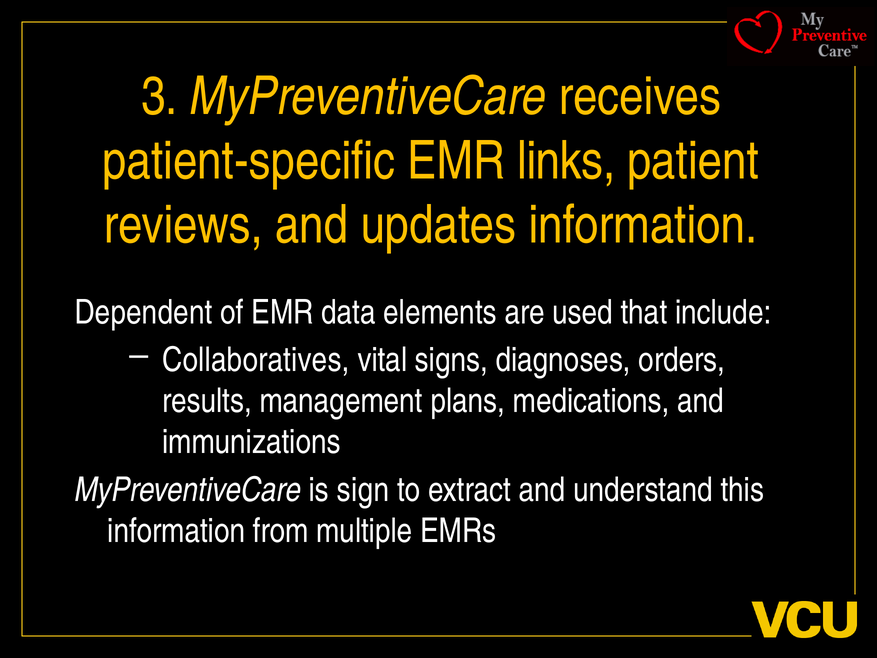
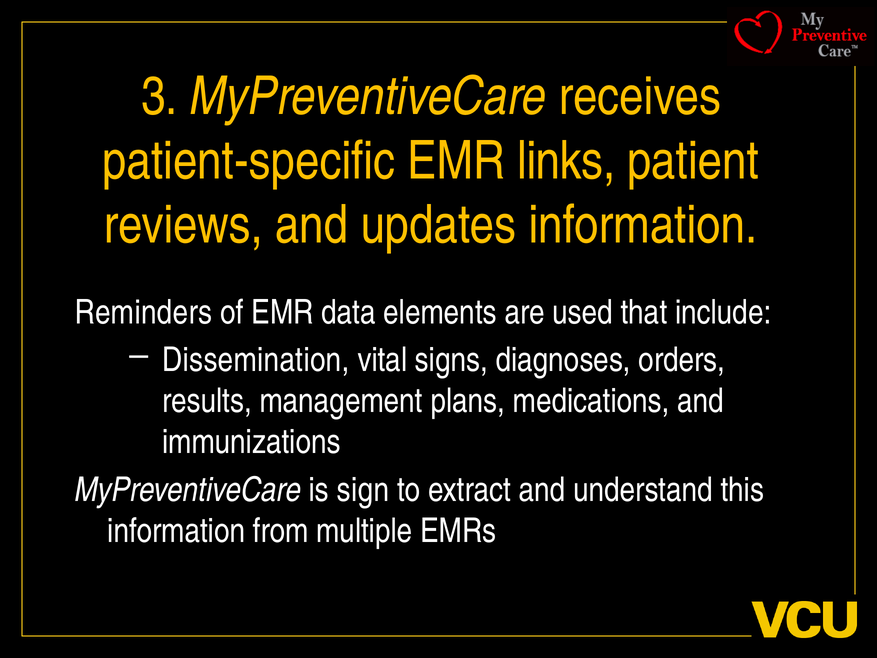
Dependent: Dependent -> Reminders (143, 312)
Collaboratives: Collaboratives -> Dissemination (256, 360)
